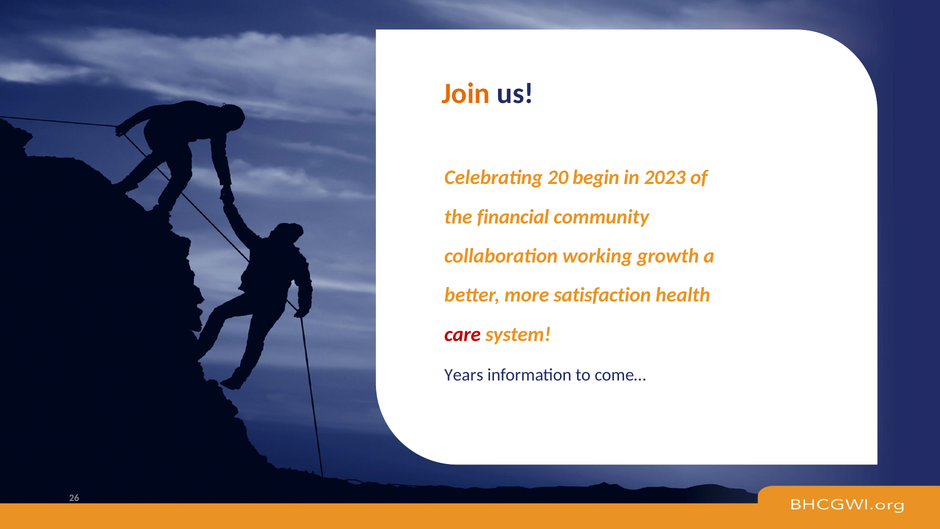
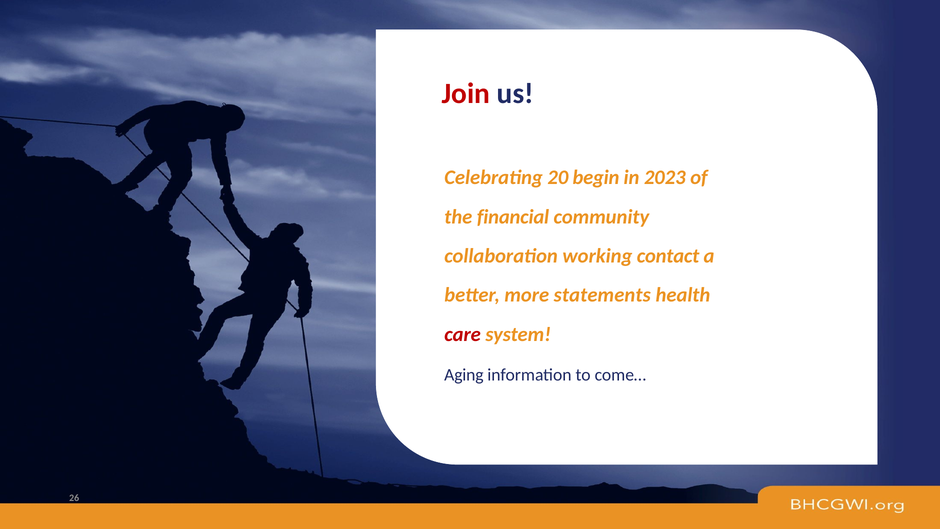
Join colour: orange -> red (466, 94)
growth: growth -> contact (668, 256)
satisfaction: satisfaction -> statements (602, 295)
Years: Years -> Aging (464, 375)
